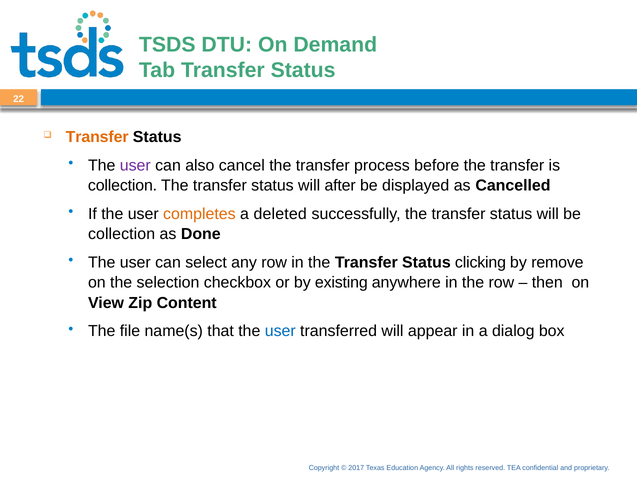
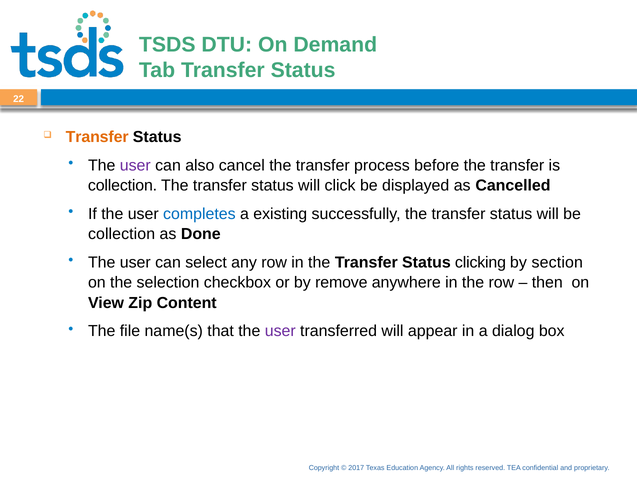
will after: after -> click (340, 185)
completes colour: orange -> blue (199, 214)
deleted: deleted -> existing (280, 214)
remove: remove -> section (557, 262)
existing: existing -> remove (341, 282)
user colour: blue -> purple (280, 331)
